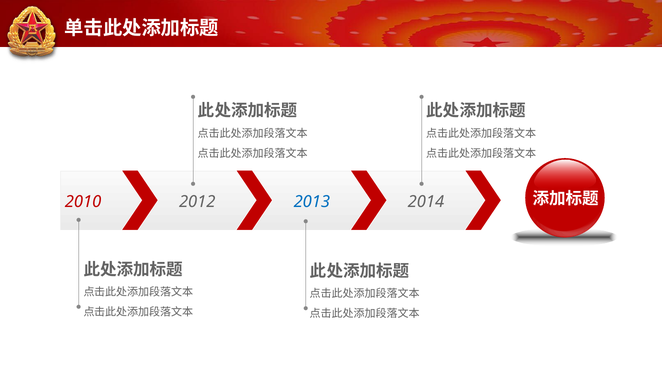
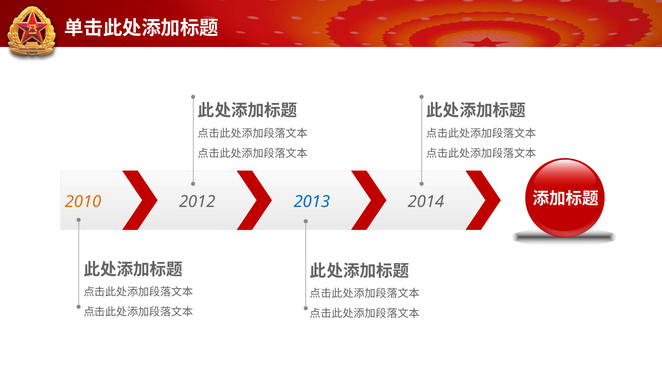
2010 colour: red -> orange (83, 202)
